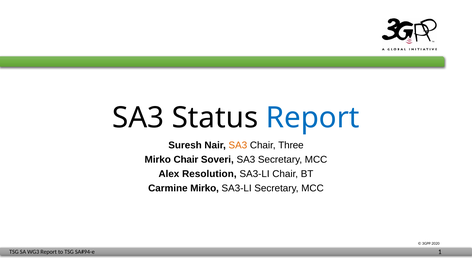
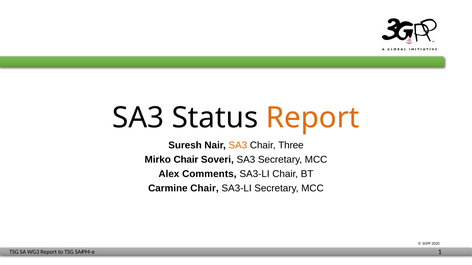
Report colour: blue -> orange (313, 118)
Resolution: Resolution -> Comments (209, 174)
Carmine Mirko: Mirko -> Chair (204, 189)
